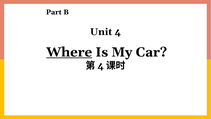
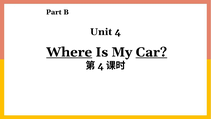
Car underline: none -> present (151, 52)
